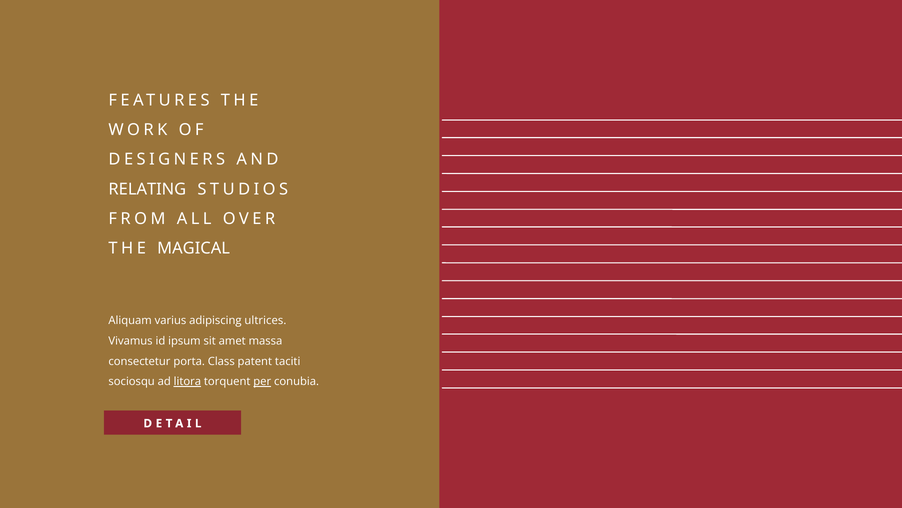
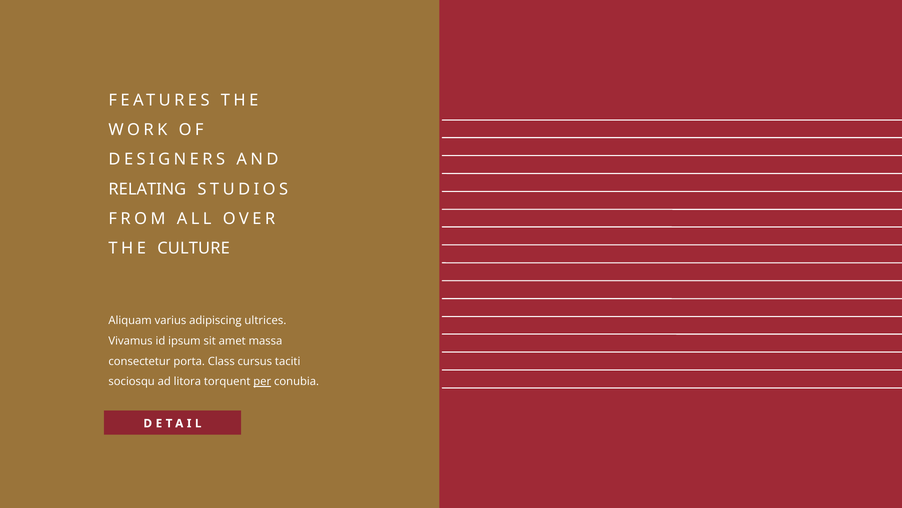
MAGICAL: MAGICAL -> CULTURE (194, 248)
patent: patent -> cursus (255, 361)
litora underline: present -> none (187, 381)
